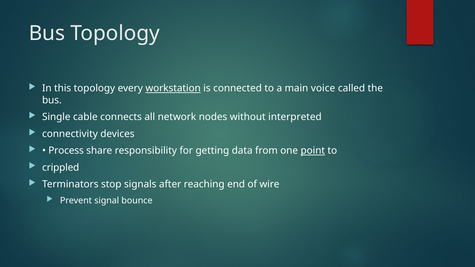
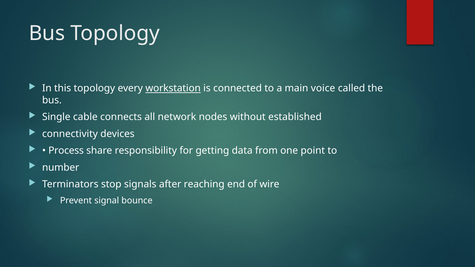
interpreted: interpreted -> established (295, 117)
point underline: present -> none (313, 151)
crippled: crippled -> number (61, 168)
